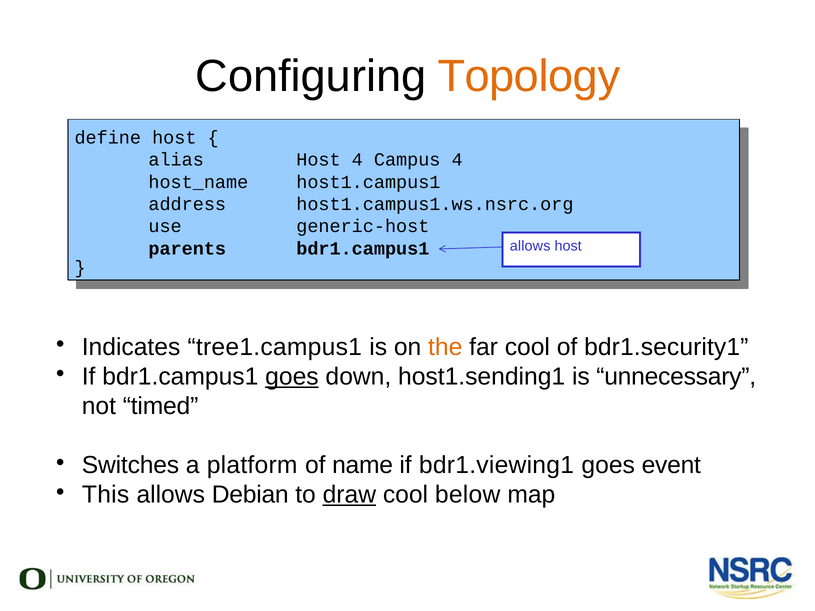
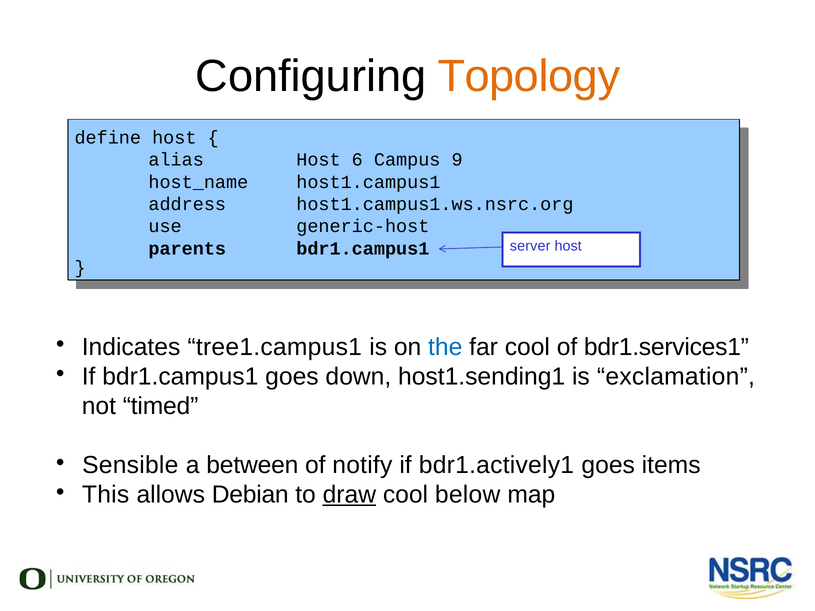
4: 4 -> 6 (357, 160)
4: 4 -> 9 (457, 160)
allows: allows -> server (530, 246)
the colour: orange -> blue (445, 347)
bdr1.security1: bdr1.security1 -> bdr1.services1 (666, 347)
goes underline: present -> none (292, 377)
unnecessary: unnecessary -> exclamation (676, 377)
Switches: Switches -> Sensible (130, 465)
platform: platform -> between (252, 465)
name: name -> notify (362, 465)
bdr1.viewing1: bdr1.viewing1 -> bdr1.actively1 (496, 465)
event: event -> items (671, 465)
